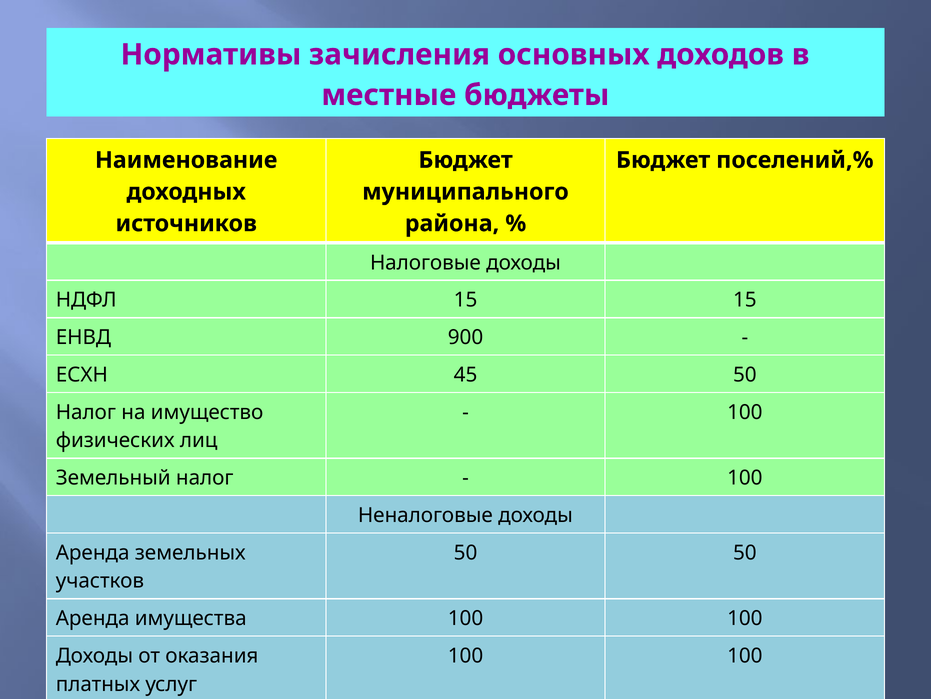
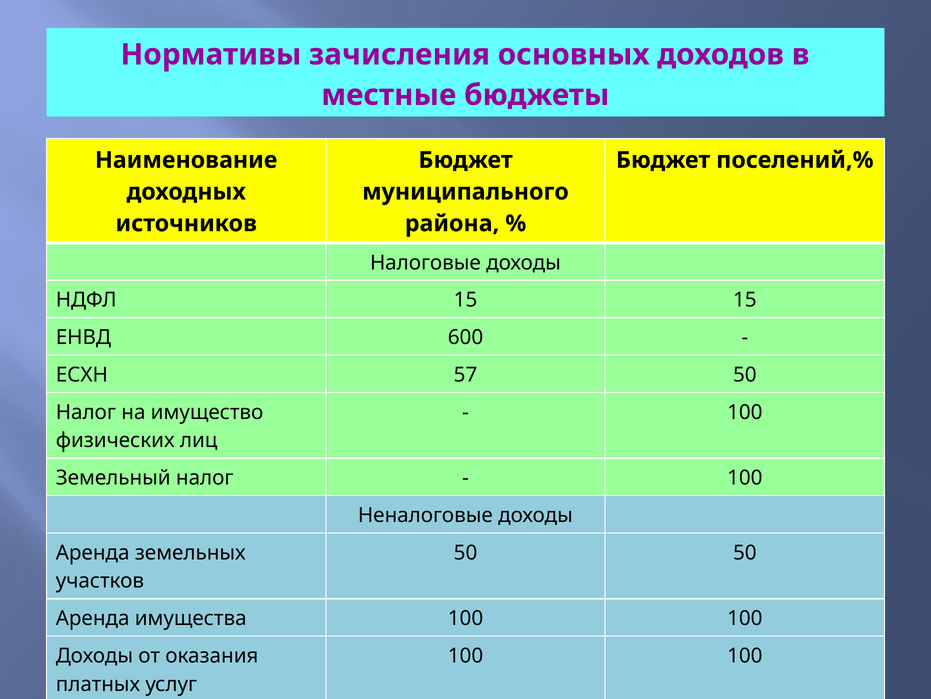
900: 900 -> 600 (466, 337)
45: 45 -> 57 (466, 375)
